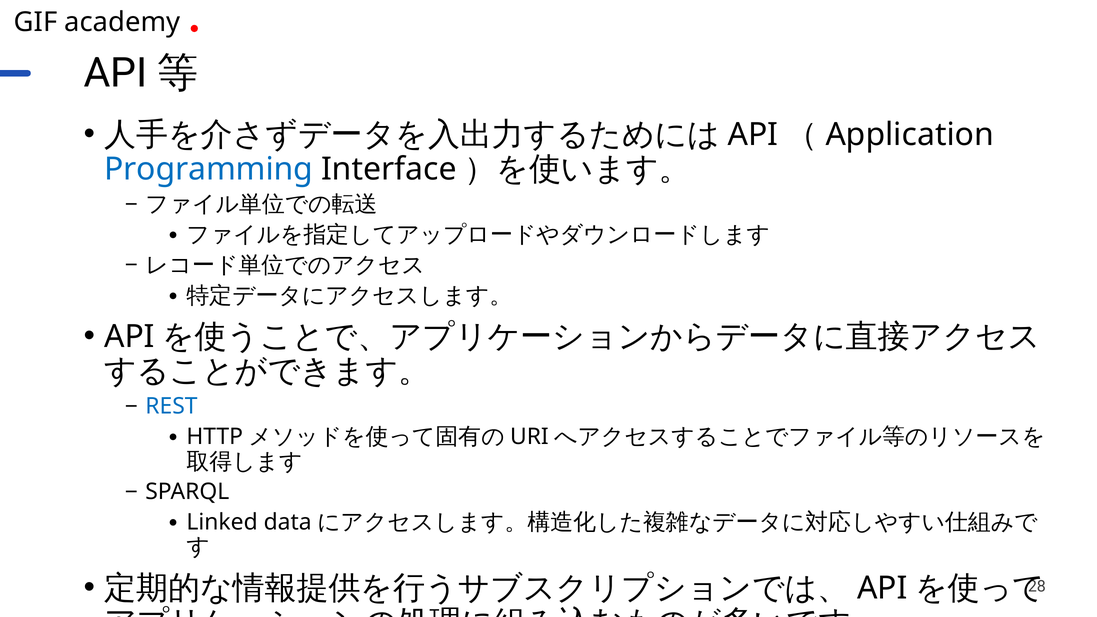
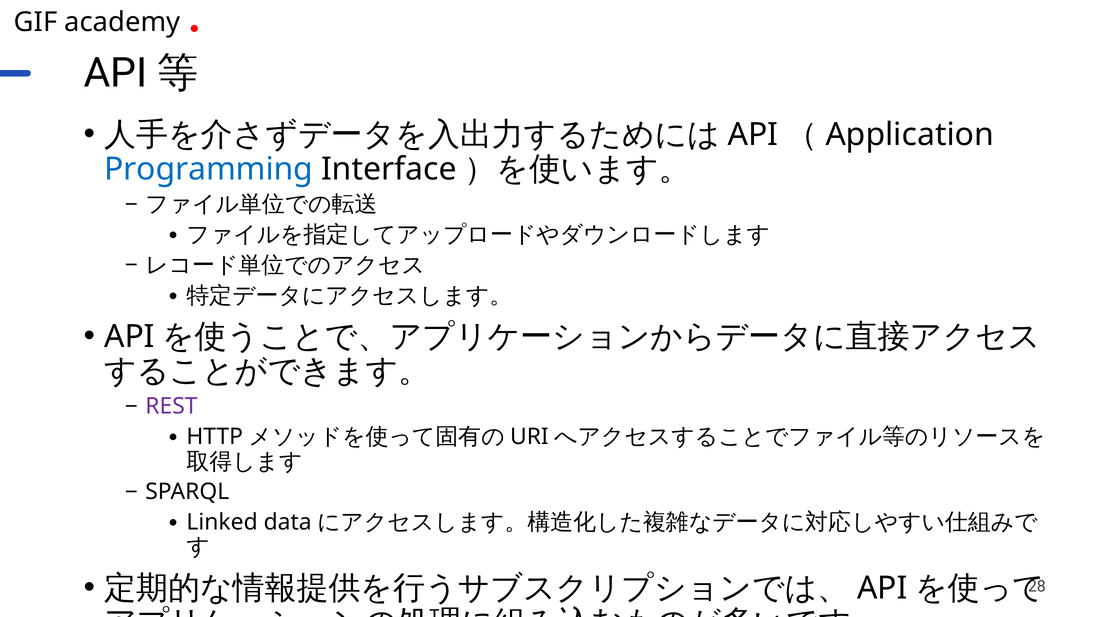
REST colour: blue -> purple (171, 406)
